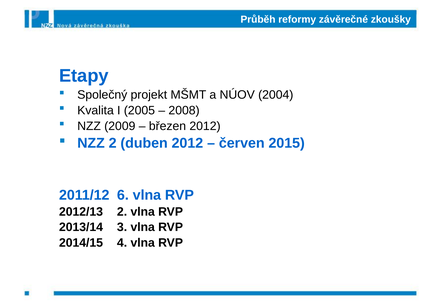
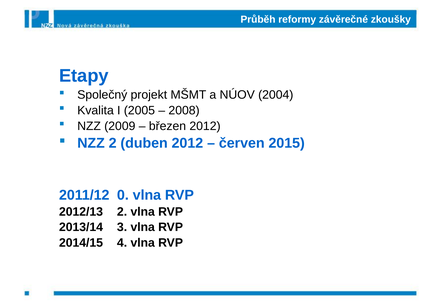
6: 6 -> 0 (123, 195)
